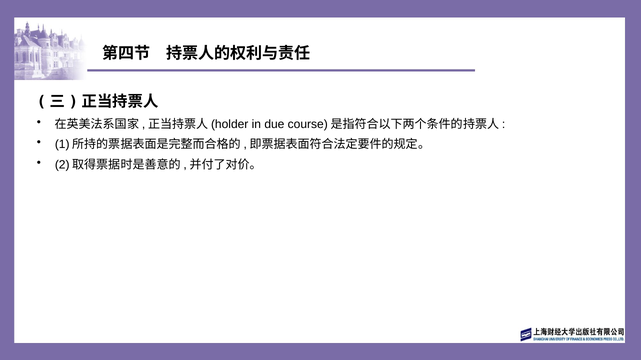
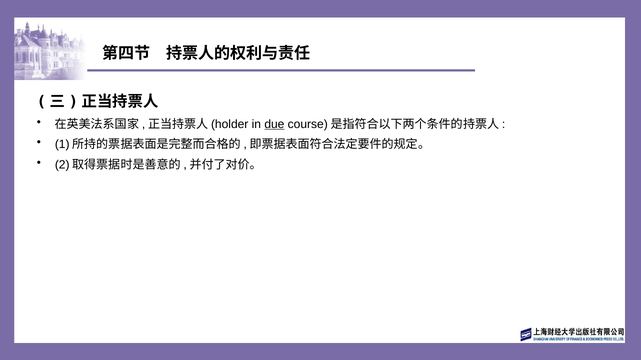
due underline: none -> present (274, 124)
